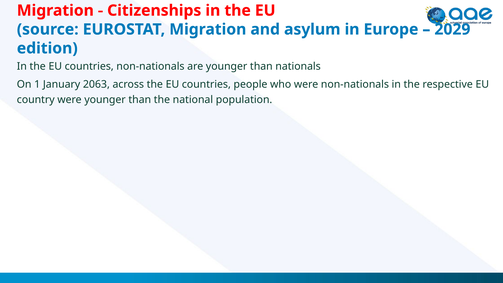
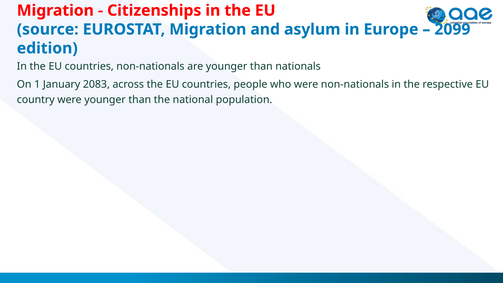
2029: 2029 -> 2099 (452, 29)
2063: 2063 -> 2083 (96, 85)
